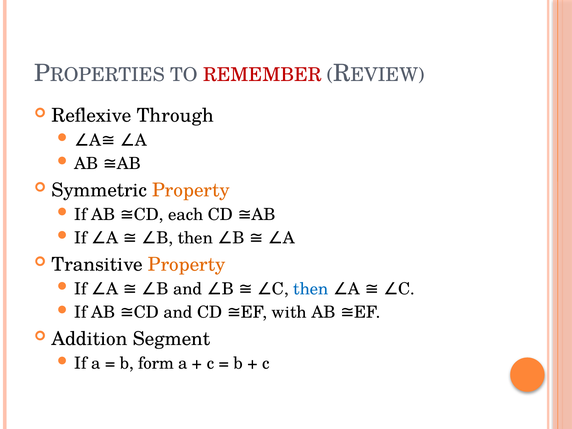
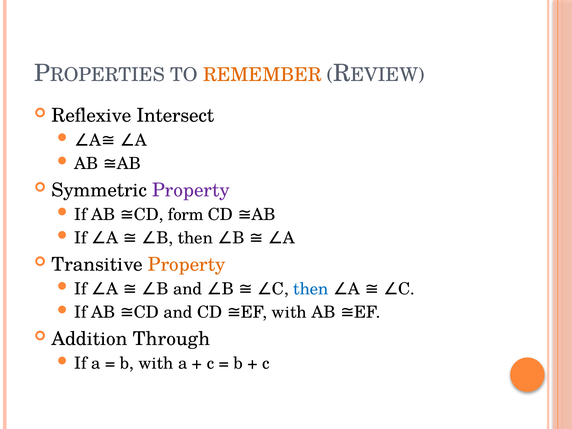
REMEMBER colour: red -> orange (262, 75)
Through: Through -> Intersect (175, 116)
Property colour: orange -> purple (191, 190)
each: each -> form (186, 215)
Segment: Segment -> Through (171, 339)
b form: form -> with (156, 363)
